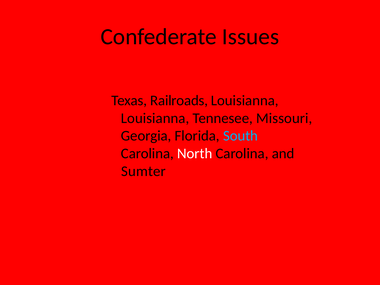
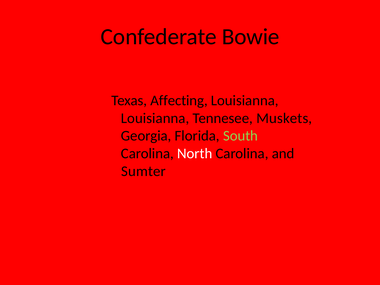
Issues: Issues -> Bowie (251, 37)
Railroads: Railroads -> Affecting (179, 100)
Missouri: Missouri -> Muskets (284, 118)
South colour: light blue -> light green (241, 136)
